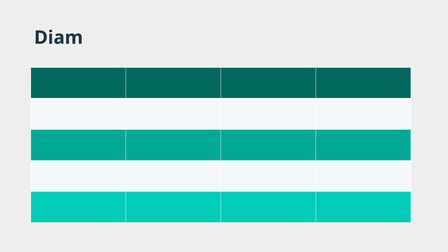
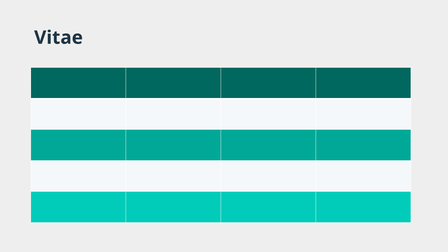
Diam: Diam -> Vitae (59, 38)
